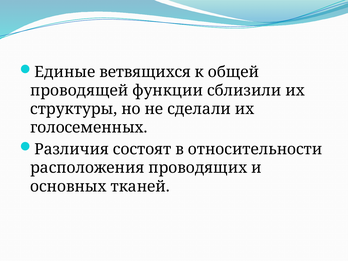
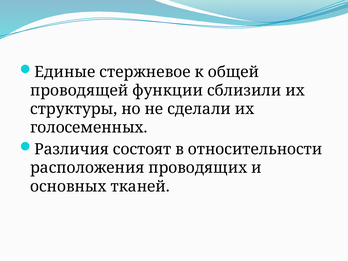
ветвящихся: ветвящихся -> стержневое (145, 72)
